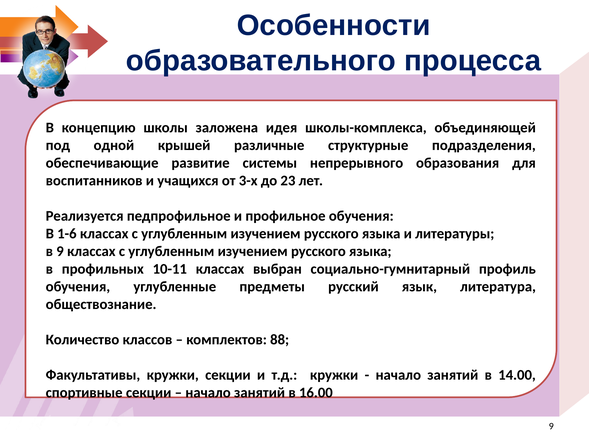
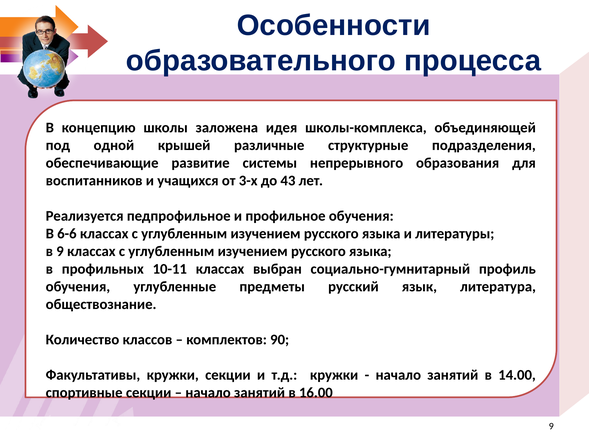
23: 23 -> 43 (288, 181)
1-6: 1-6 -> 6-6 (67, 234)
88: 88 -> 90 (280, 340)
